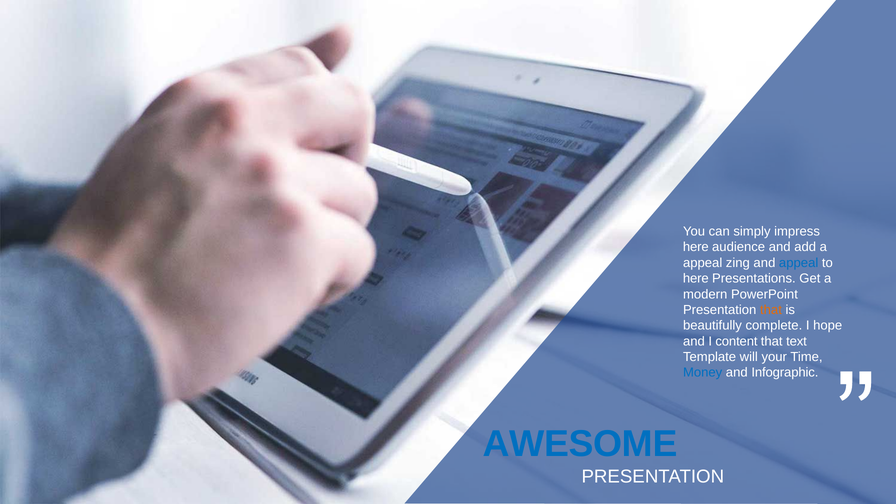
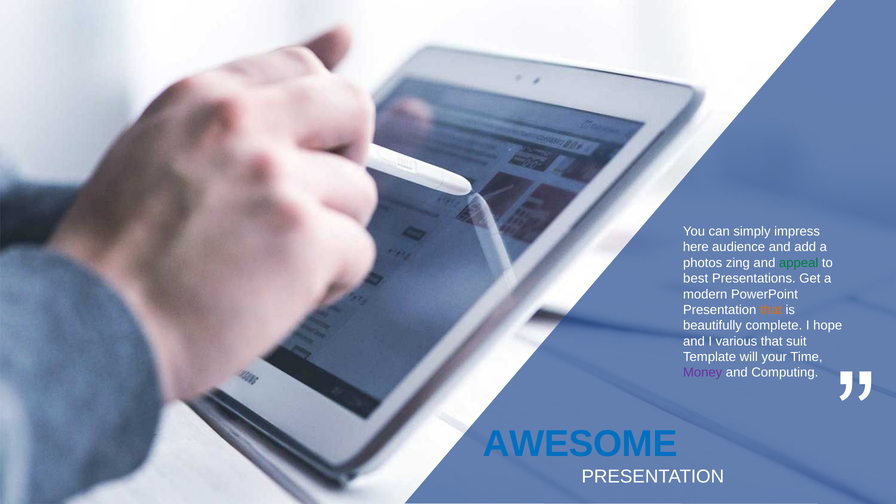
appeal: appeal -> photos (703, 263)
appeal colour: blue -> green (799, 263)
here: here -> best (696, 279)
content: content -> various (736, 341)
text: text -> suit (796, 341)
Money colour: blue -> purple (703, 373)
Infographic: Infographic -> Computing (785, 373)
